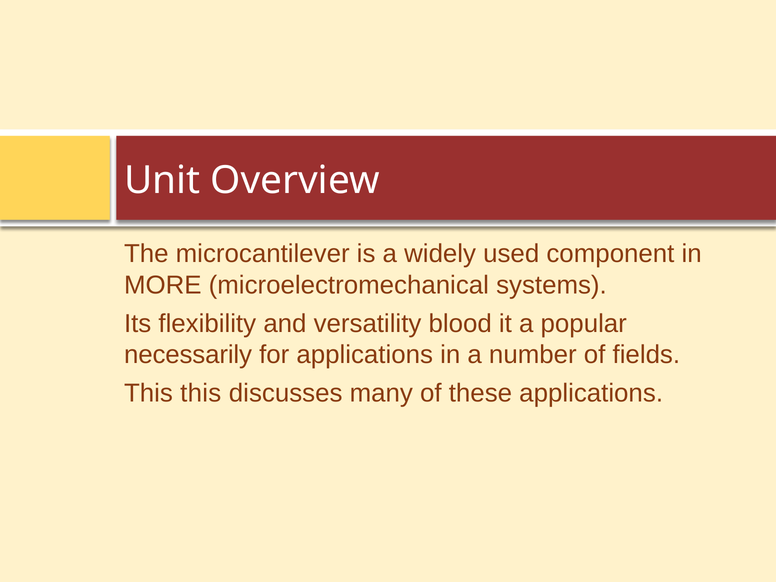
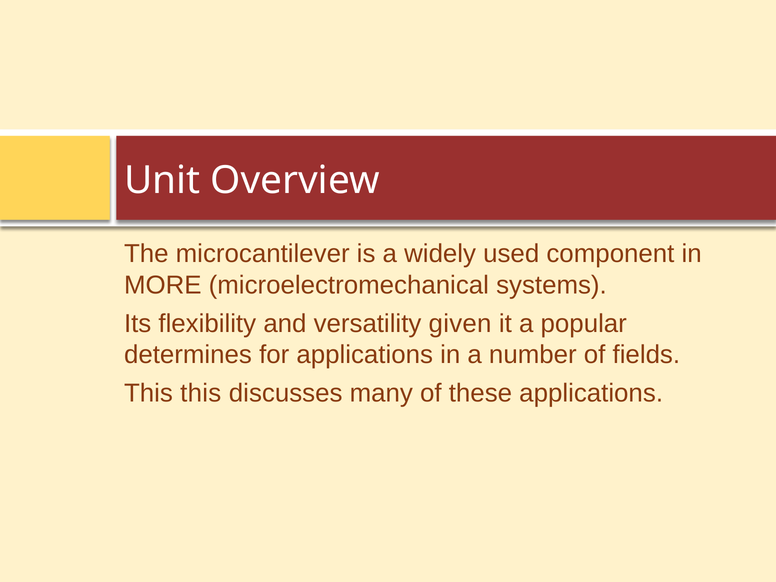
blood: blood -> given (460, 324)
necessarily: necessarily -> determines (188, 355)
